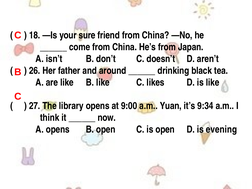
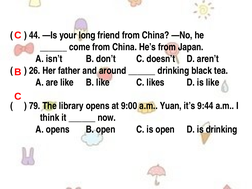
18: 18 -> 44 (35, 35)
sure: sure -> long (87, 35)
27: 27 -> 79 (35, 106)
9:34: 9:34 -> 9:44 (205, 106)
is evening: evening -> drinking (222, 129)
